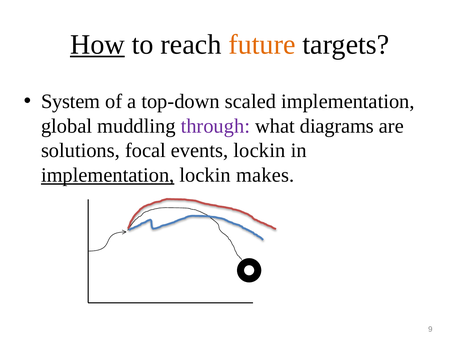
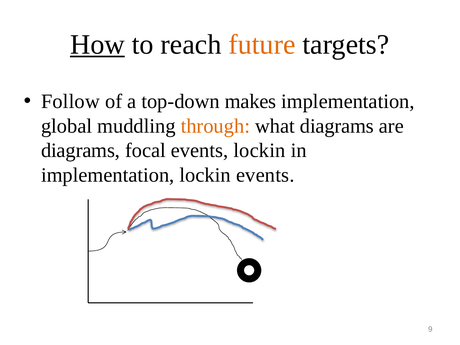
System: System -> Follow (70, 101)
scaled: scaled -> makes (251, 101)
through colour: purple -> orange (215, 126)
solutions: solutions -> diagrams (81, 151)
implementation underline: present -> none (108, 175)
lockin makes: makes -> events (265, 175)
